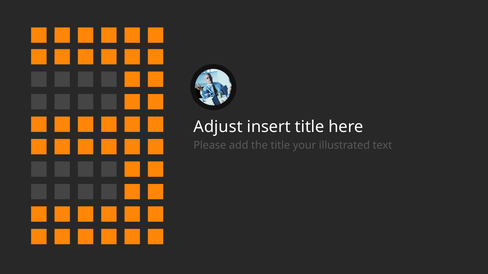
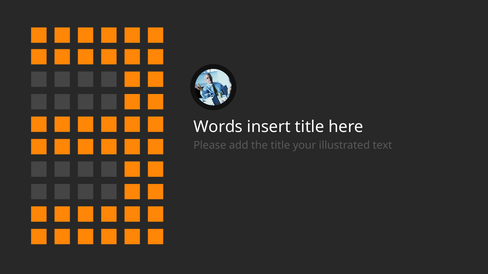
Adjust: Adjust -> Words (218, 127)
